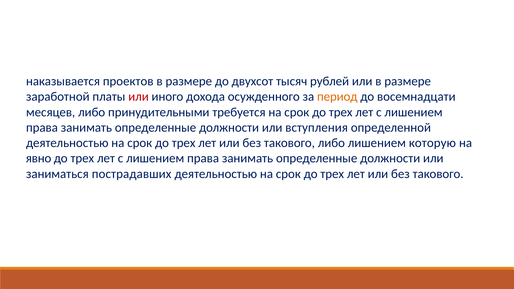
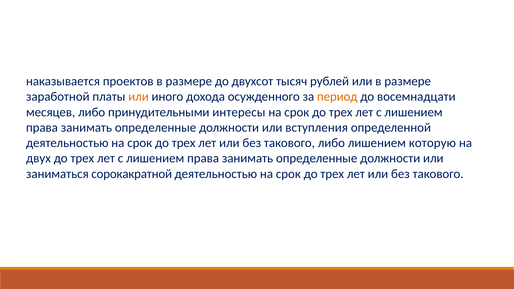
или colour: red -> orange (138, 97)
требуется: требуется -> интересы (239, 112)
явно: явно -> двух (38, 158)
пострадавших: пострадавших -> сорокакратной (132, 174)
